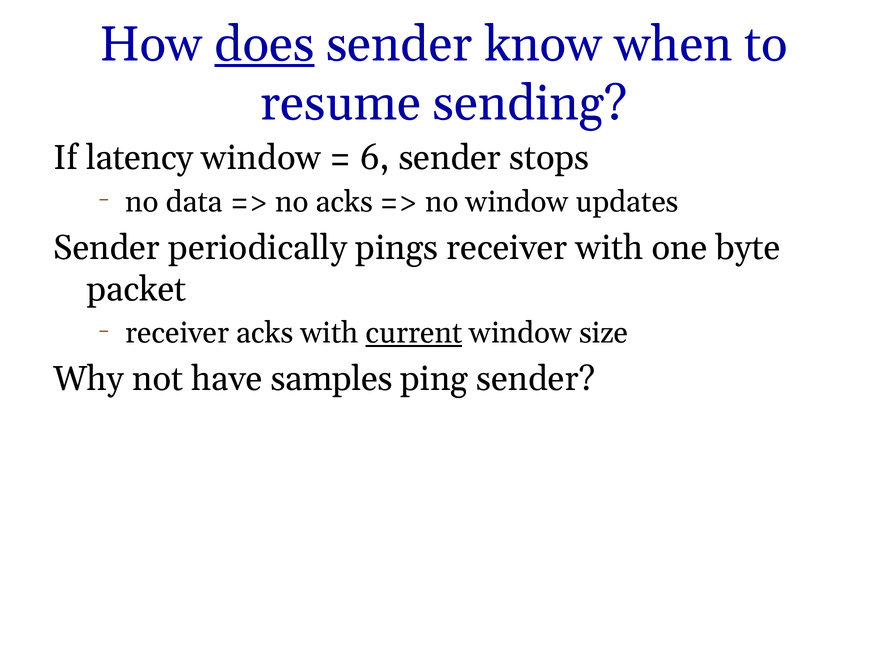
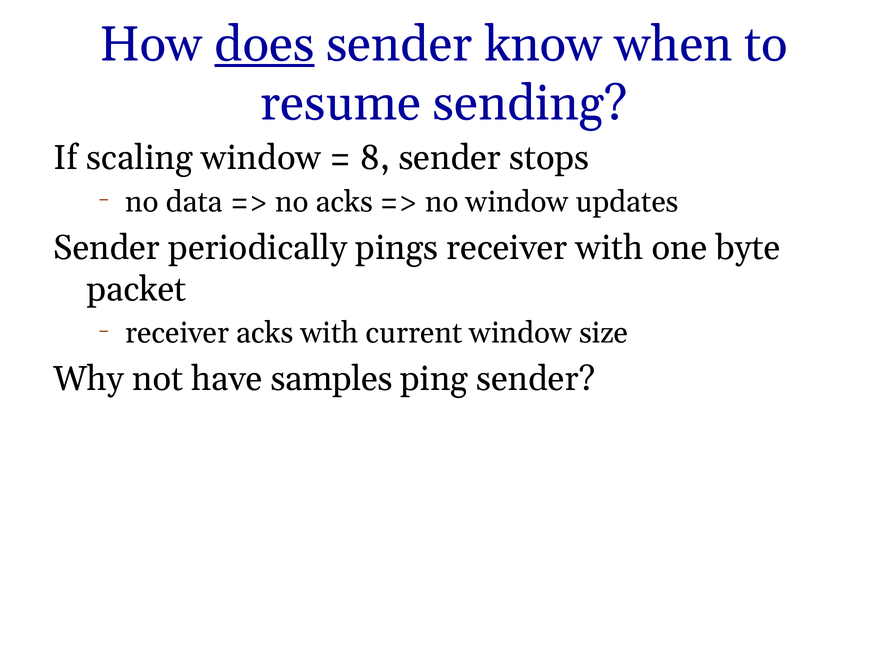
latency: latency -> scaling (140, 158)
6: 6 -> 8 (375, 158)
current underline: present -> none (414, 333)
